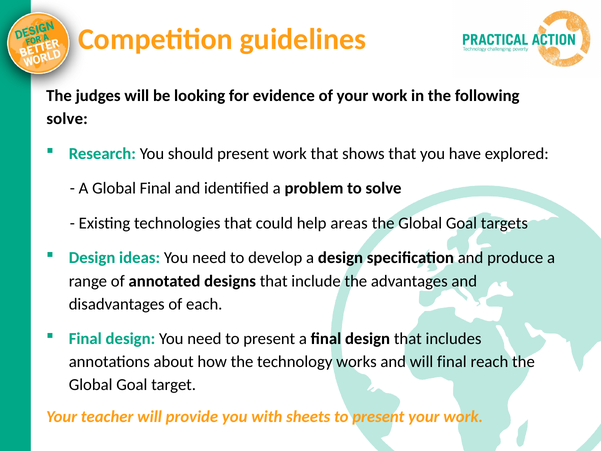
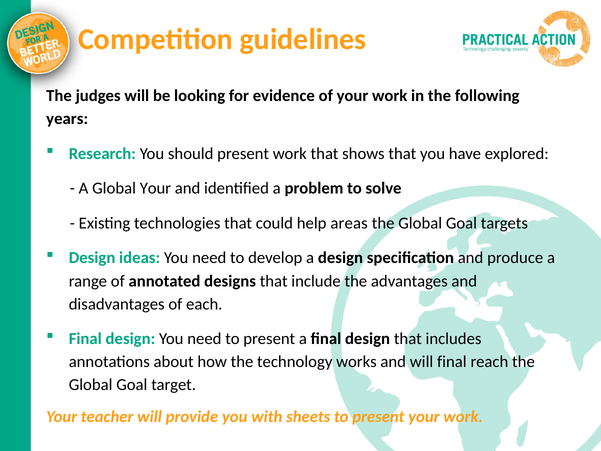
solve: solve -> years (67, 119)
Global Final: Final -> Your (155, 188)
